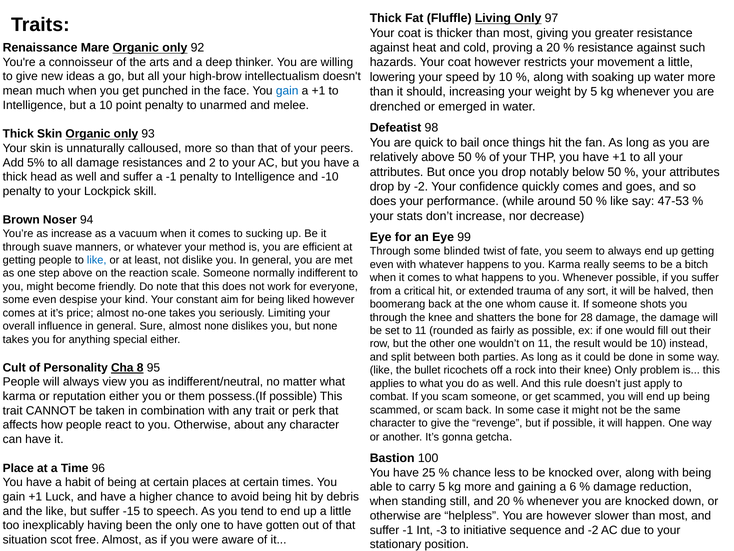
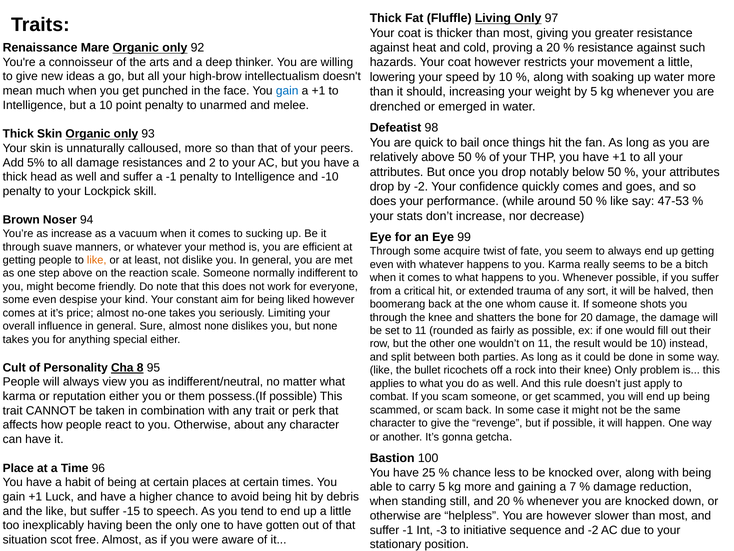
blinded: blinded -> acquire (462, 251)
like colour: blue -> orange (97, 260)
for 28: 28 -> 20 (587, 317)
6: 6 -> 7 (573, 487)
